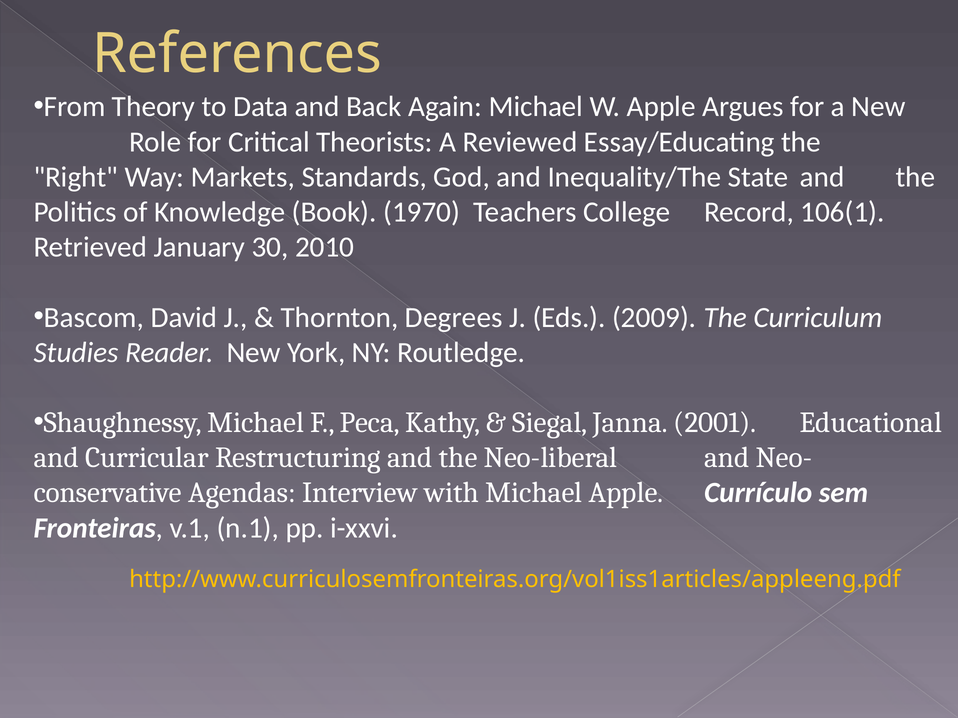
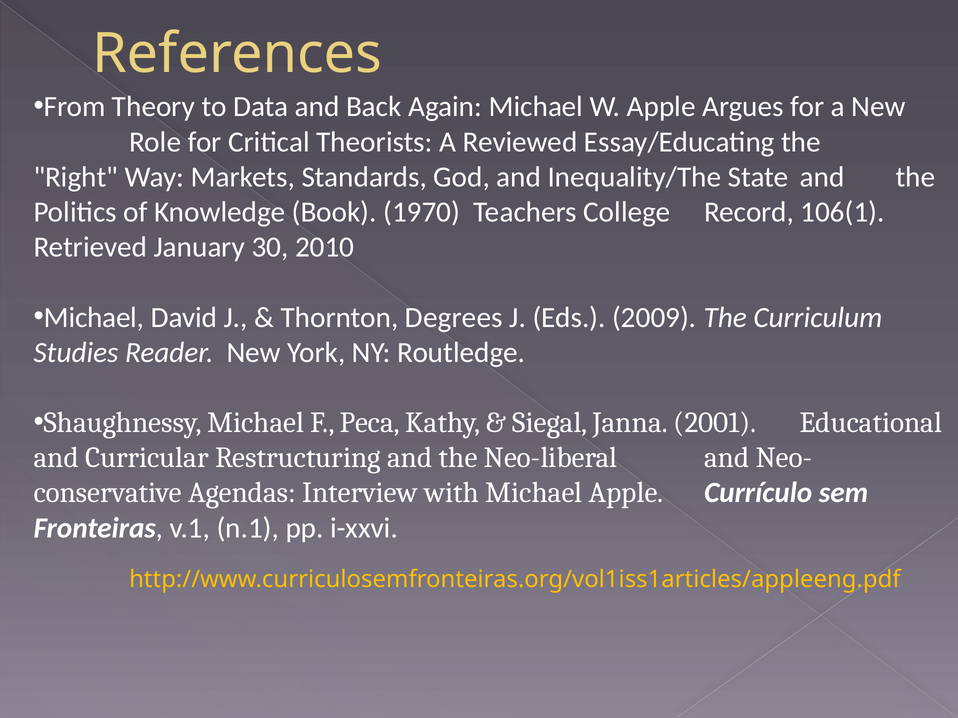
Bascom: Bascom -> Michael (94, 318)
